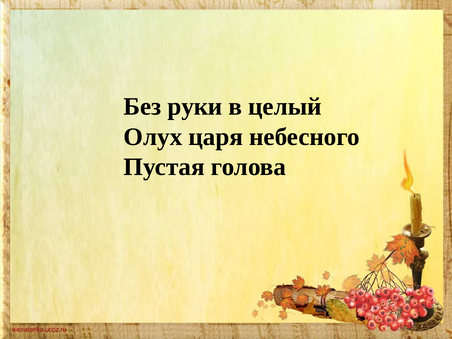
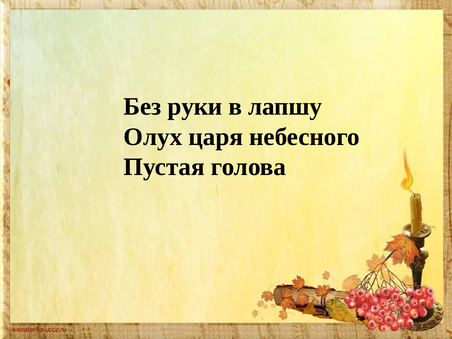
целый: целый -> лапшу (285, 107)
